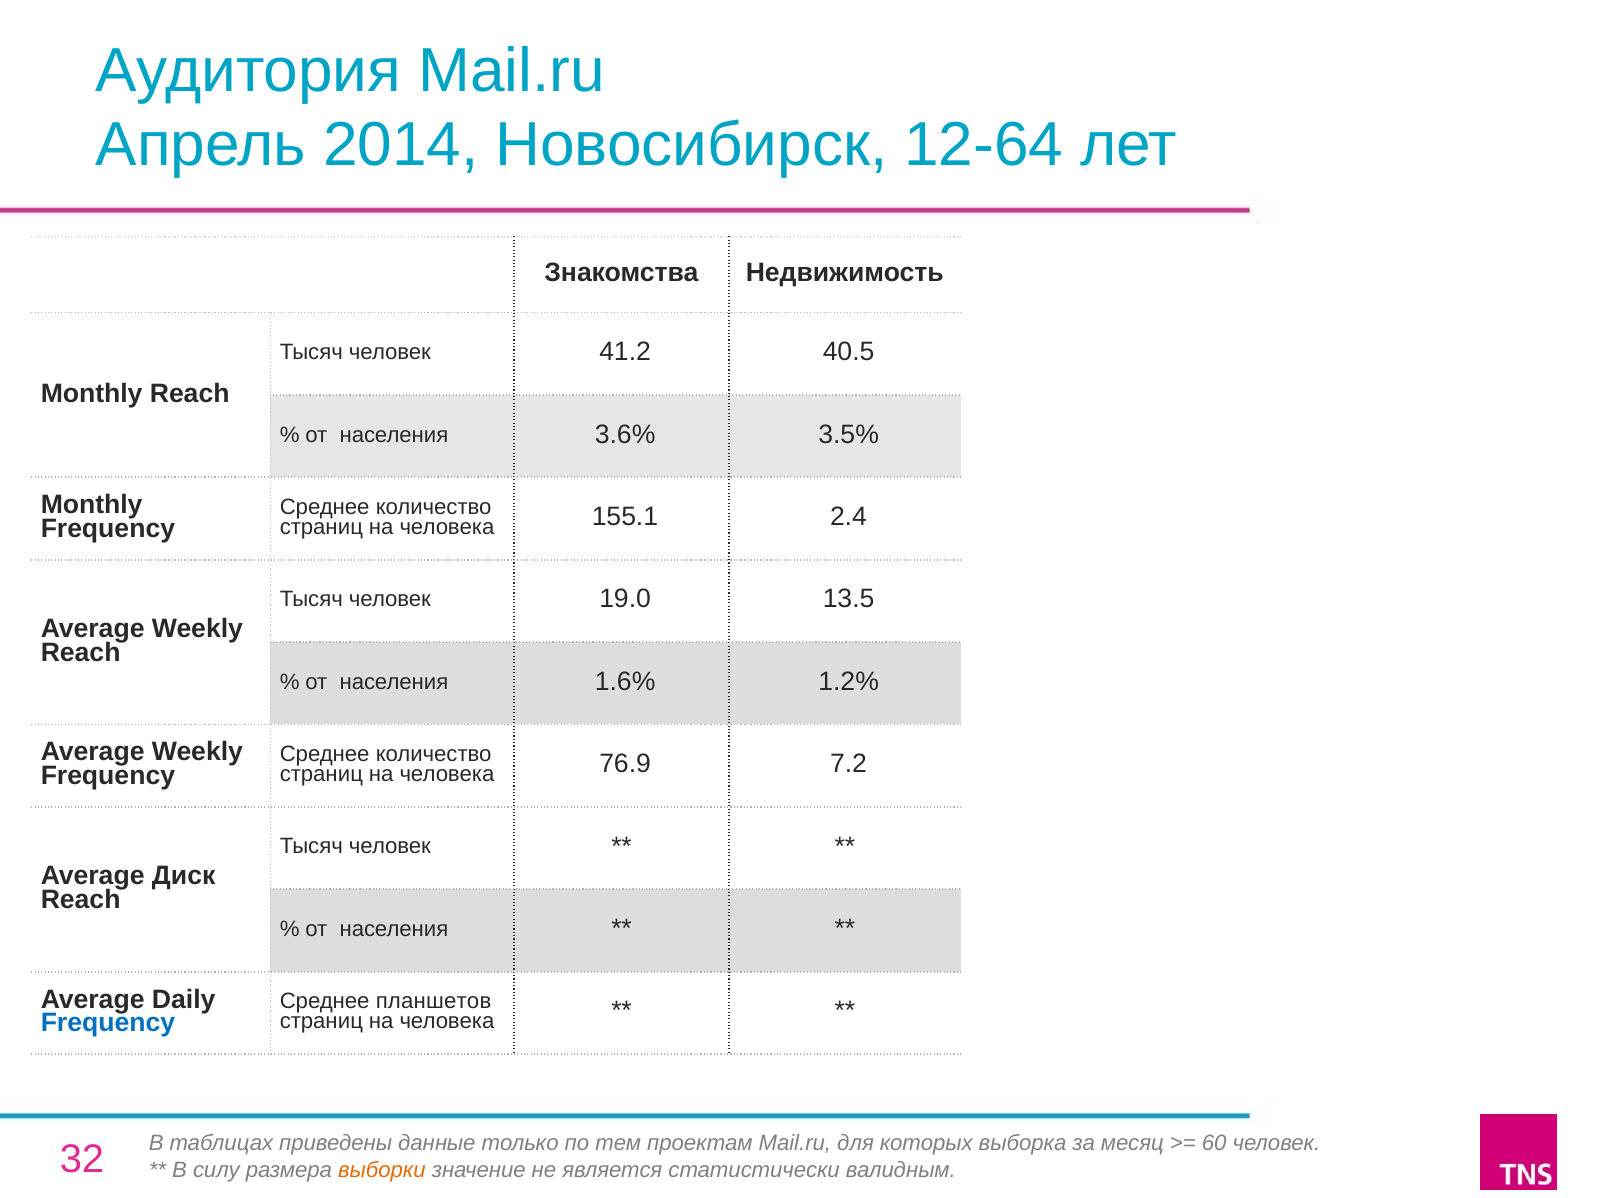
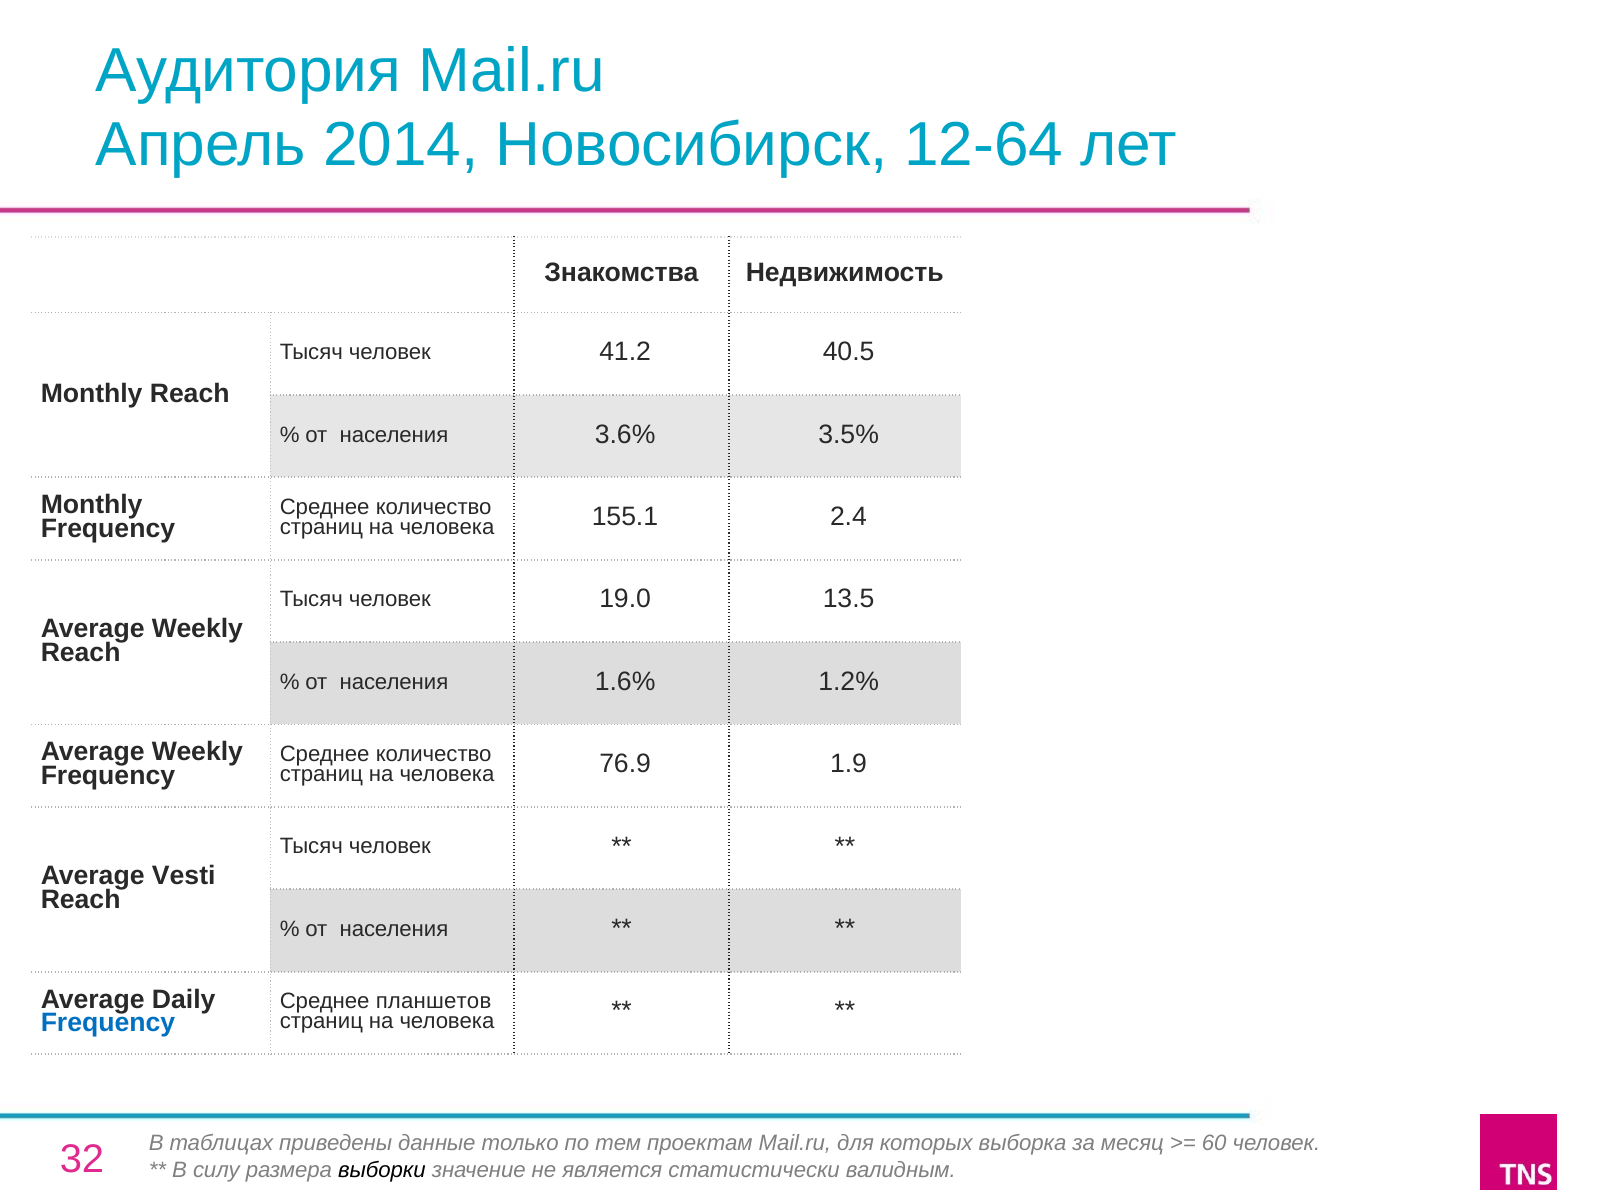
7.2: 7.2 -> 1.9 (849, 764)
Диск: Диск -> Vesti (184, 876)
выборки colour: orange -> black (382, 1170)
